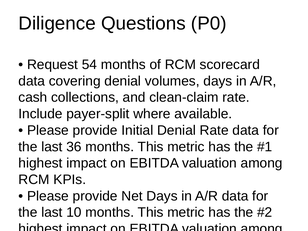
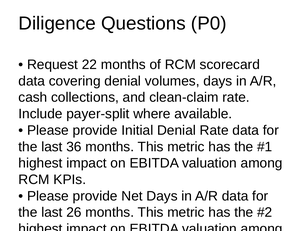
54: 54 -> 22 (89, 65)
10: 10 -> 26 (74, 212)
